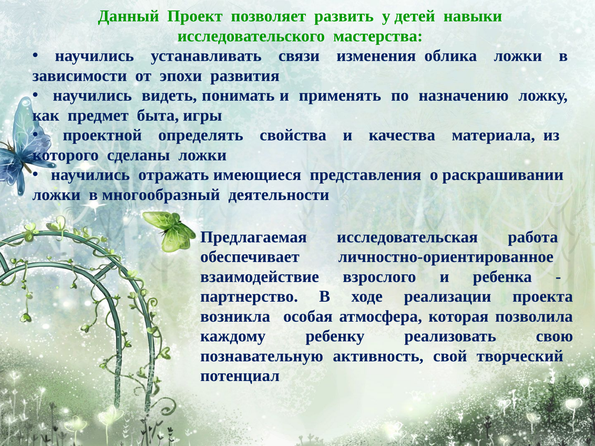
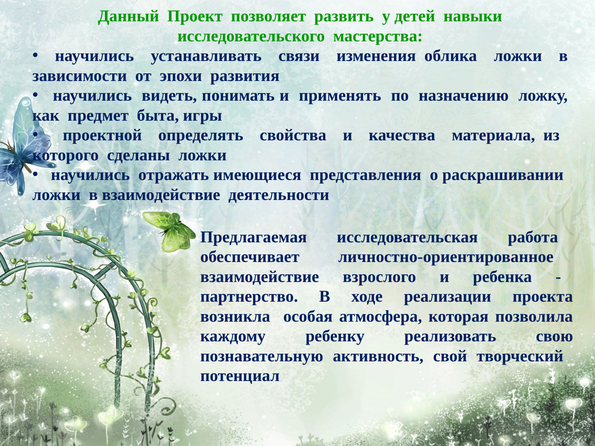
в многообразный: многообразный -> взаимодействие (161, 195)
